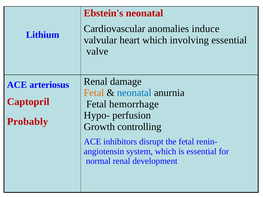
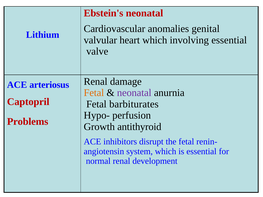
induce: induce -> genital (206, 29)
neonatal colour: blue -> purple (134, 93)
hemorrhage: hemorrhage -> barbiturates (134, 104)
Probably: Probably -> Problems (28, 122)
controlling: controlling -> antithyroid (139, 127)
